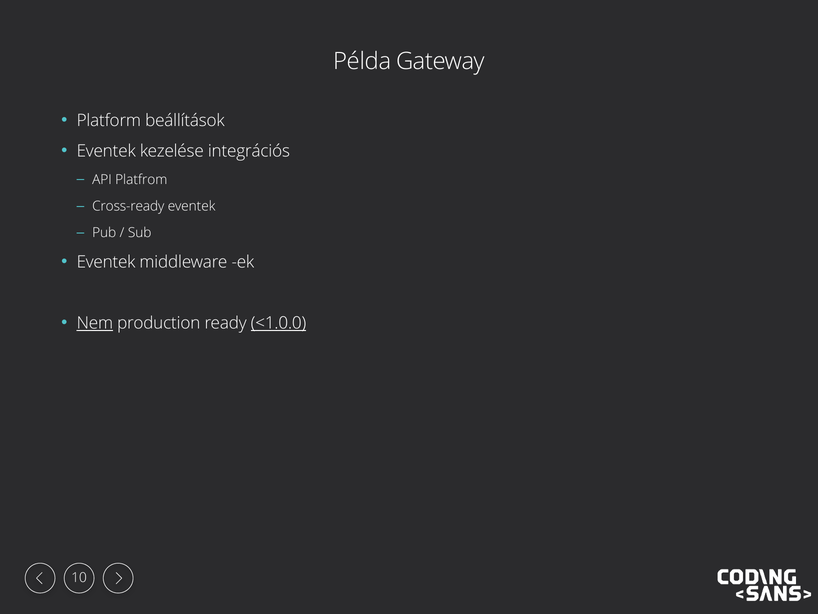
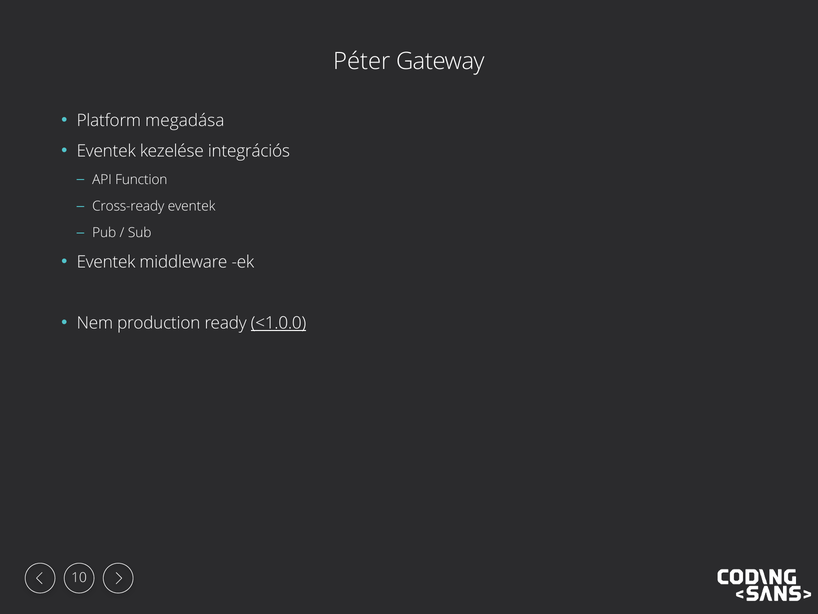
Példa: Példa -> Péter (362, 61)
beállítások: beállítások -> megadása (185, 120)
Platfrom: Platfrom -> Function (141, 180)
Nem underline: present -> none (95, 323)
